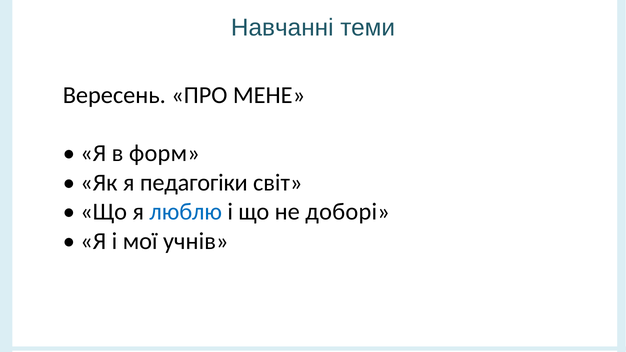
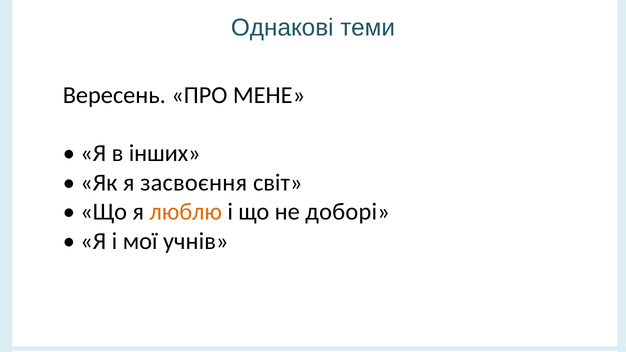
Навчанні: Навчанні -> Однакові (282, 28)
форм: форм -> інших (165, 153)
педагогіки: педагогіки -> засвоєння (194, 183)
люблю colour: blue -> orange (186, 212)
